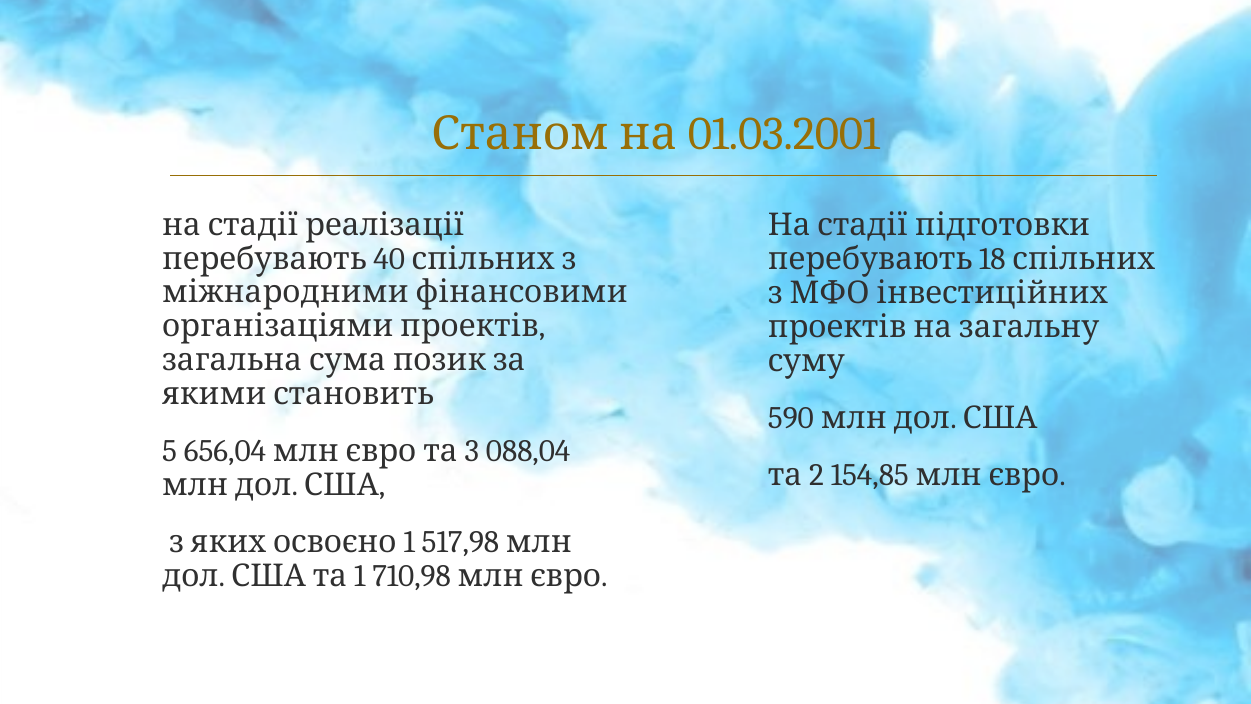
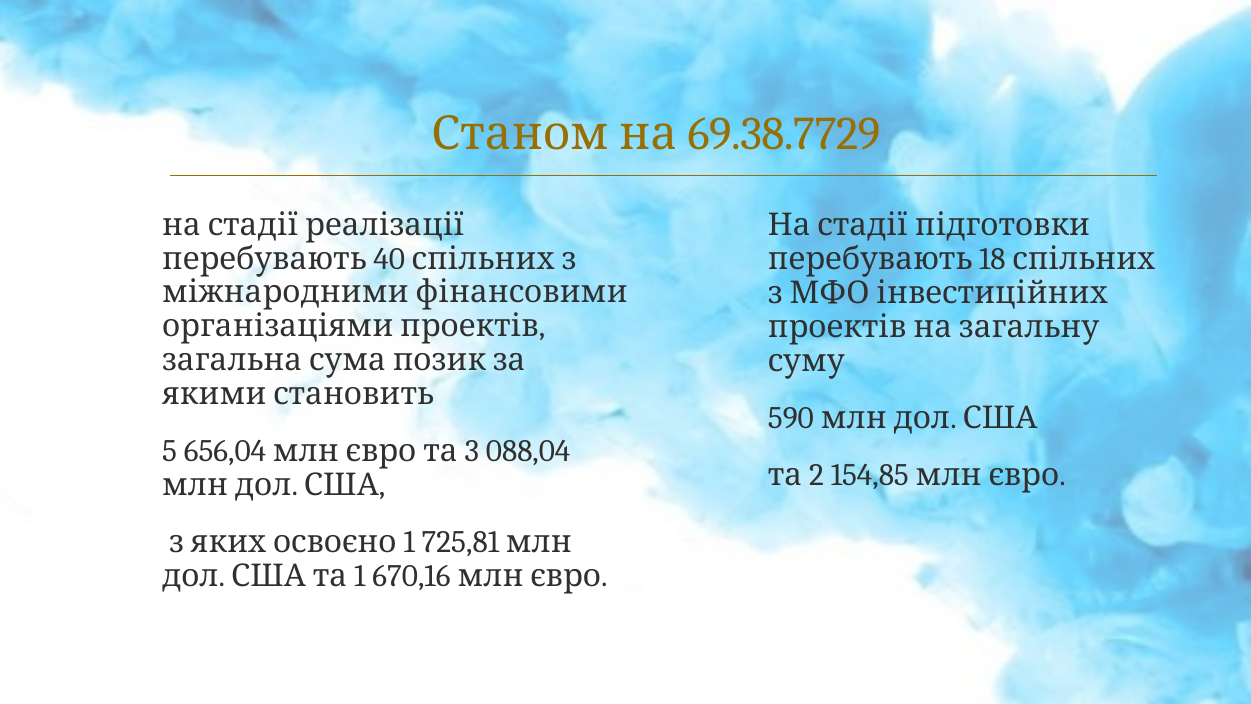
01.03.2001: 01.03.2001 -> 69.38.7729 (784, 134)
517,98: 517,98 -> 725,81 (460, 542)
710,98: 710,98 -> 670,16 (411, 576)
